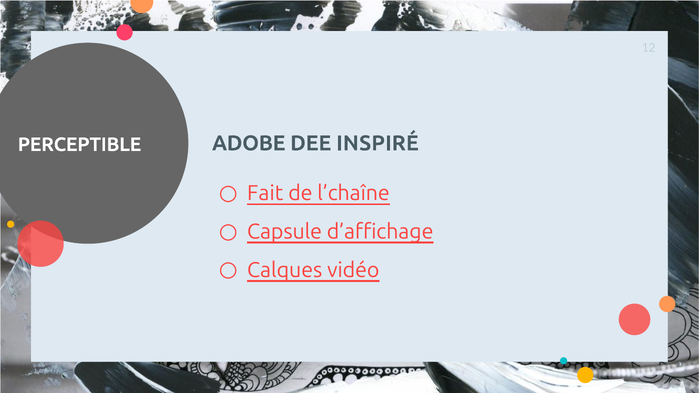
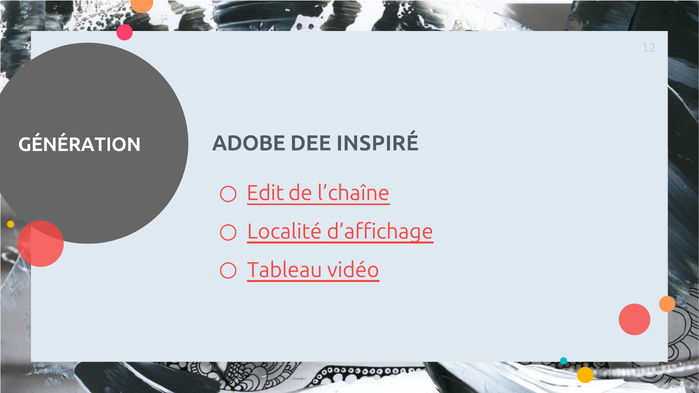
PERCEPTIBLE: PERCEPTIBLE -> GÉNÉRATION (80, 145)
Fait: Fait -> Edit (265, 193)
Capsule: Capsule -> Localité (285, 232)
Calques: Calques -> Tableau (285, 270)
